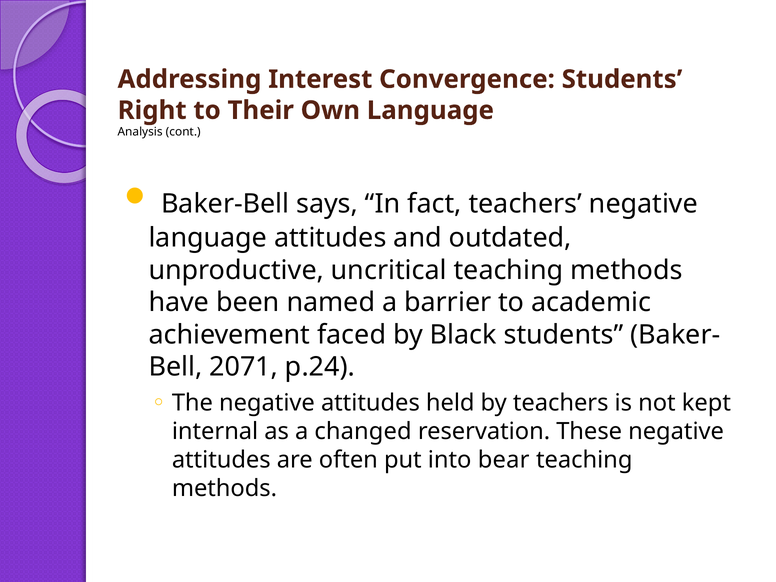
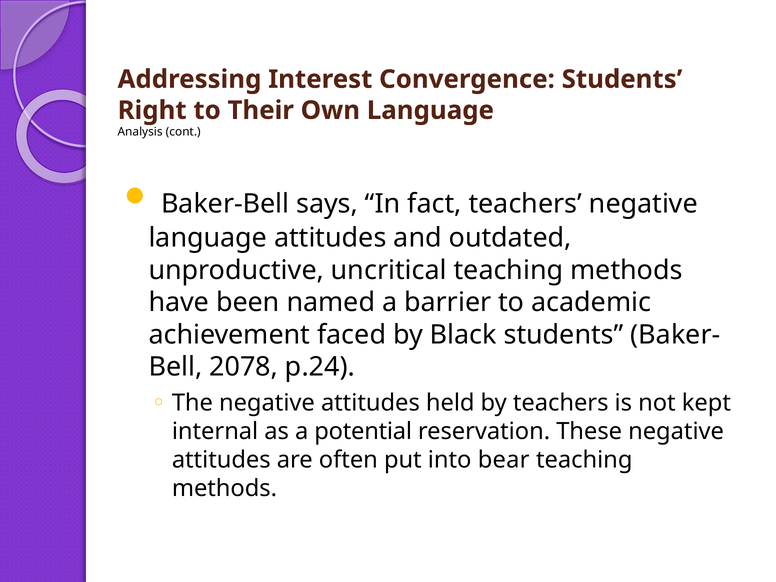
2071: 2071 -> 2078 (244, 367)
changed: changed -> potential (363, 432)
